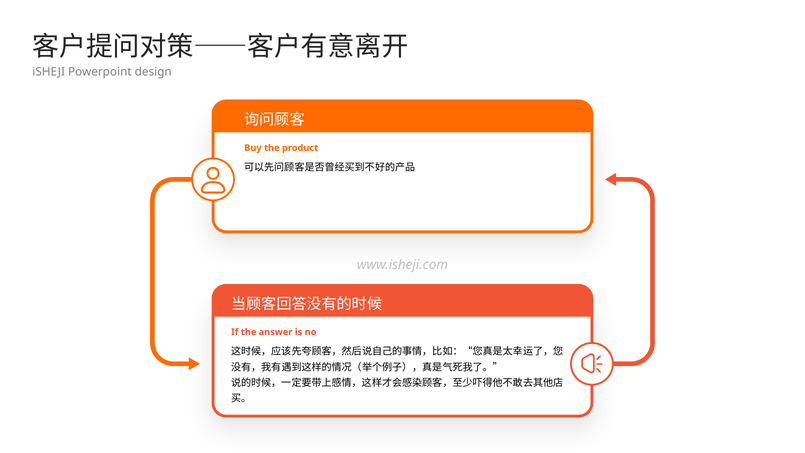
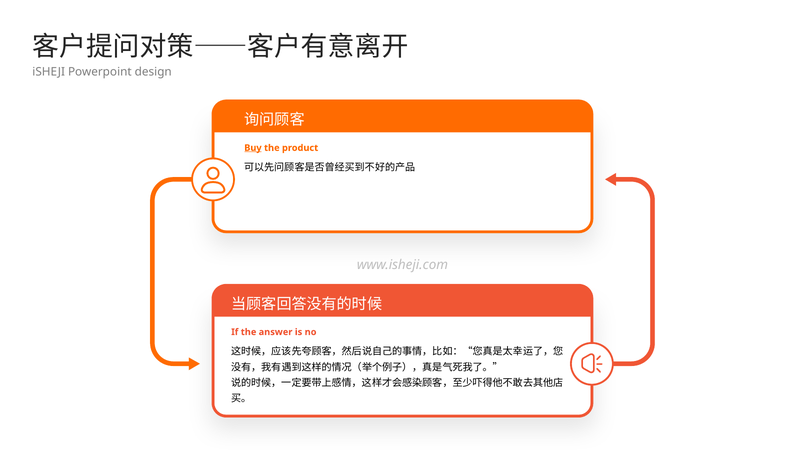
Buy underline: none -> present (253, 148)
